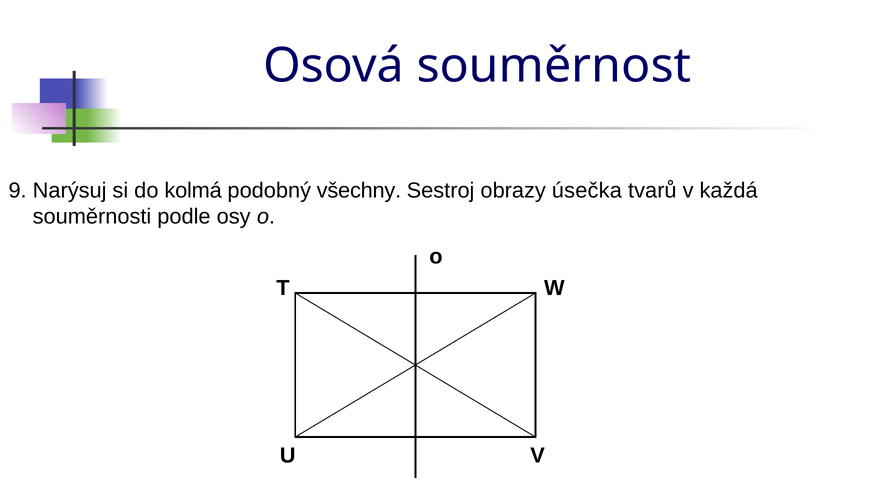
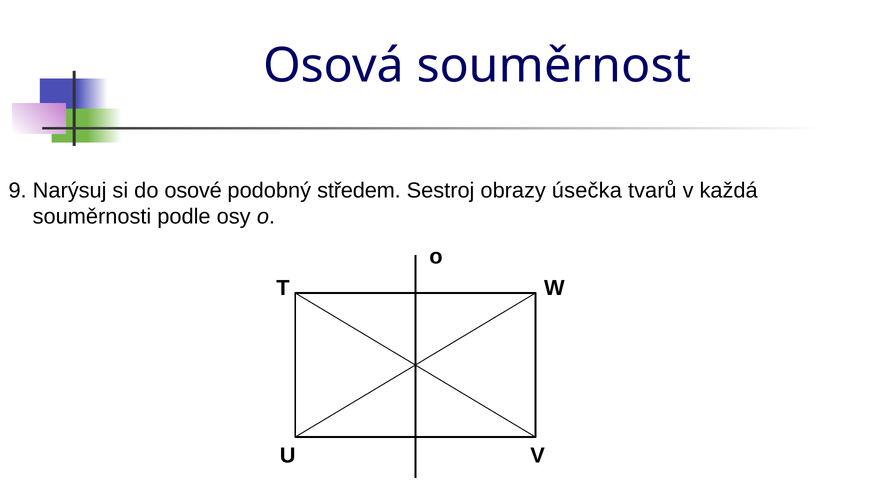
kolmá: kolmá -> osové (193, 191)
všechny: všechny -> středem (359, 191)
